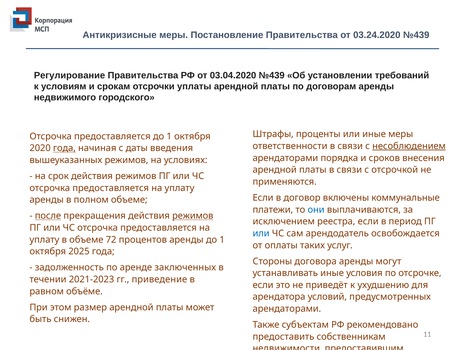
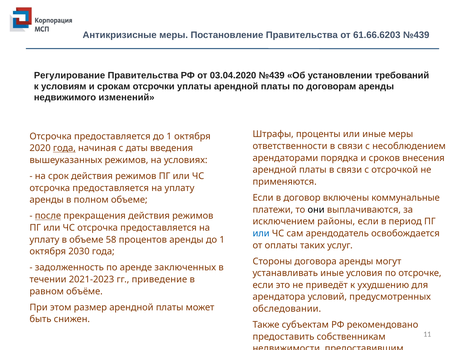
03.24.2020: 03.24.2020 -> 61.66.6203 (377, 35)
городского: городского -> изменений (127, 98)
несоблюдением underline: present -> none (409, 146)
они colour: blue -> black (316, 210)
режимов underline: present -> none (193, 216)
реестра: реестра -> районы (336, 222)
72: 72 -> 58 (111, 240)
2025: 2025 -> 2030 (79, 252)
арендаторами: арендаторами -> обследовании (287, 309)
